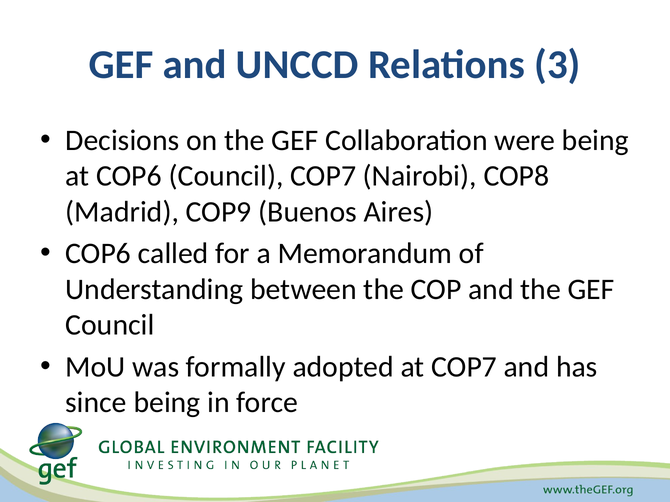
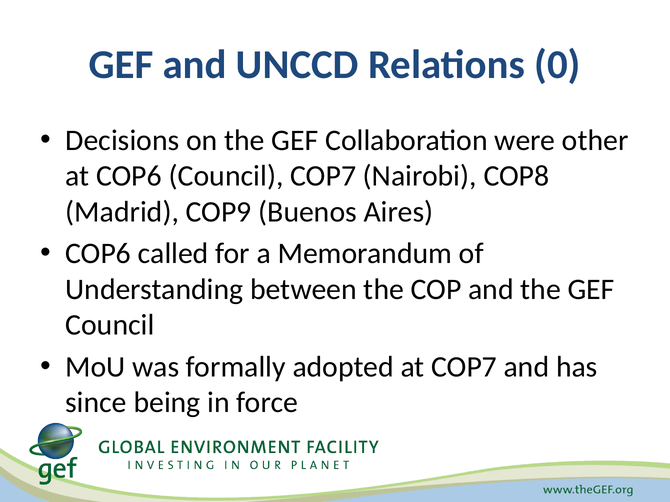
3: 3 -> 0 (558, 65)
were being: being -> other (595, 141)
